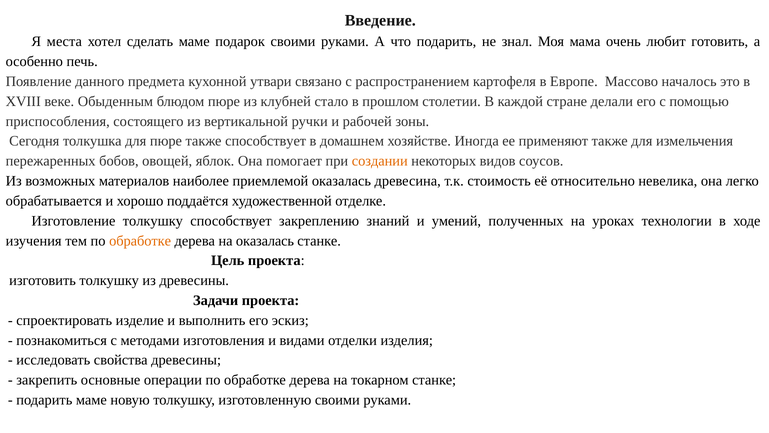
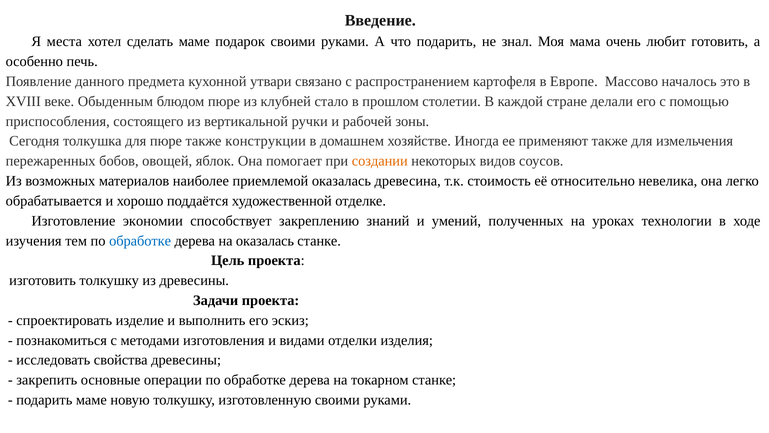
также способствует: способствует -> конструкции (266, 141)
Изготовление толкушку: толкушку -> экономии (153, 221)
обработке colour: orange -> blue (140, 240)
